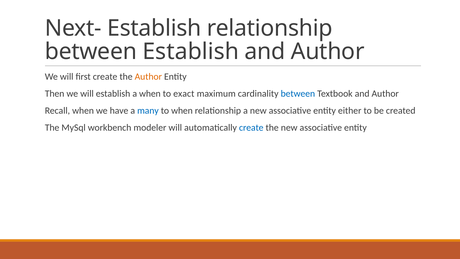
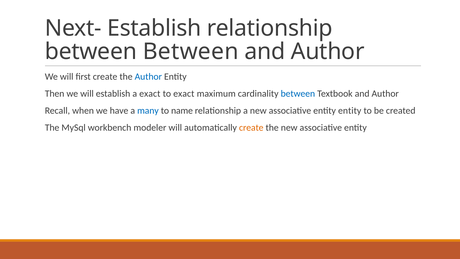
between Establish: Establish -> Between (191, 52)
Author colour: orange -> blue (148, 76)
a when: when -> exact (150, 94)
to when: when -> name (182, 111)
entity either: either -> entity (350, 111)
create colour: blue -> orange (251, 128)
